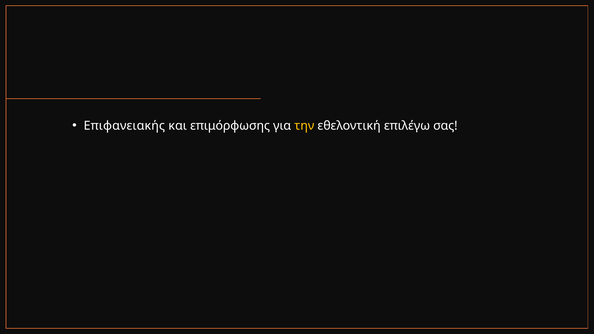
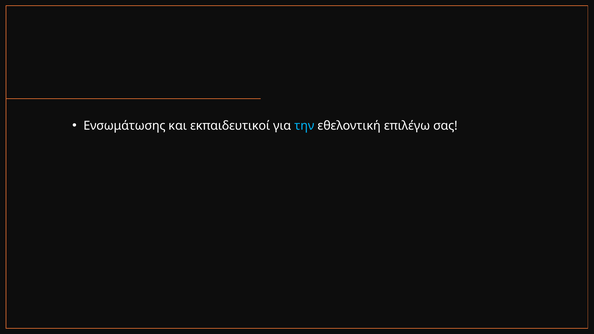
Επιφανειακής: Επιφανειακής -> Ενσωμάτωσης (124, 126)
επιμόρφωσης: επιμόρφωσης -> εκπαιδευτικοί (230, 126)
την colour: yellow -> light blue (304, 126)
